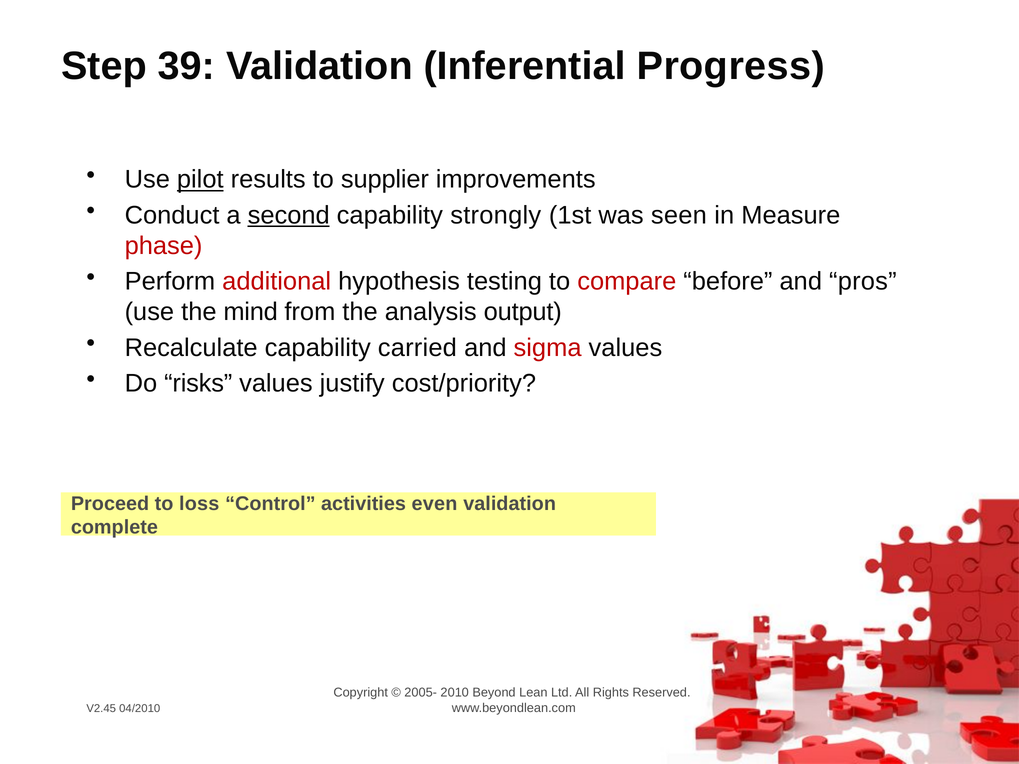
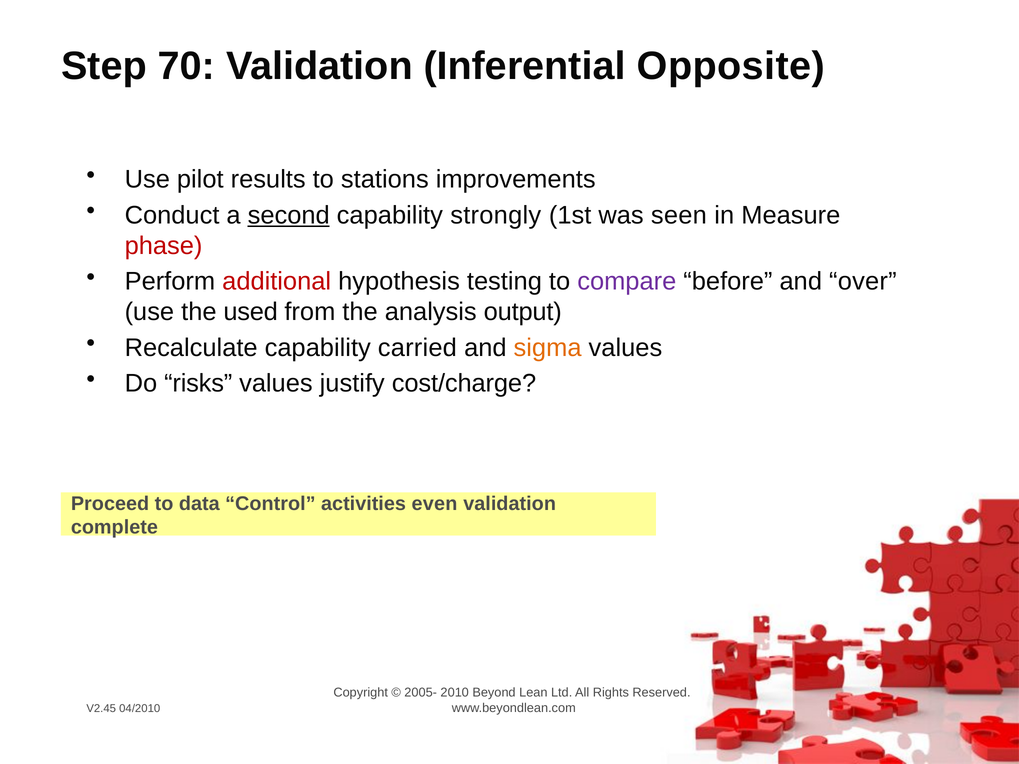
39: 39 -> 70 (186, 66)
Progress: Progress -> Opposite (731, 66)
pilot underline: present -> none (200, 180)
supplier: supplier -> stations (385, 180)
compare colour: red -> purple (627, 282)
pros: pros -> over (863, 282)
mind: mind -> used (251, 312)
sigma colour: red -> orange (548, 348)
cost/priority: cost/priority -> cost/charge (464, 383)
loss: loss -> data (199, 504)
